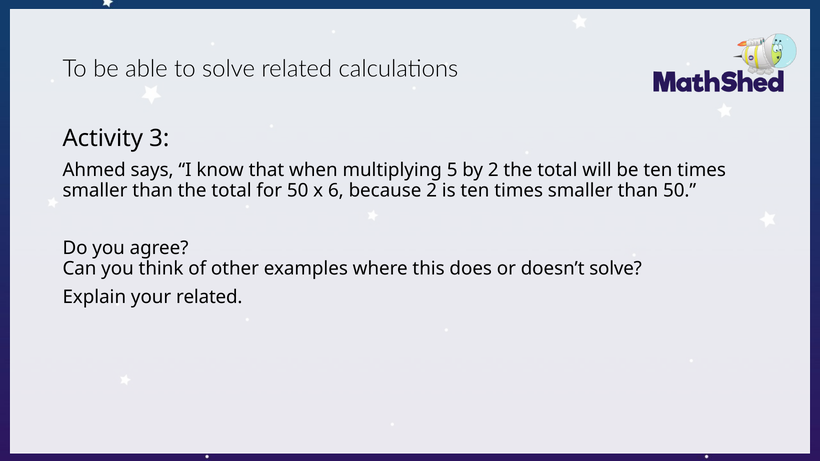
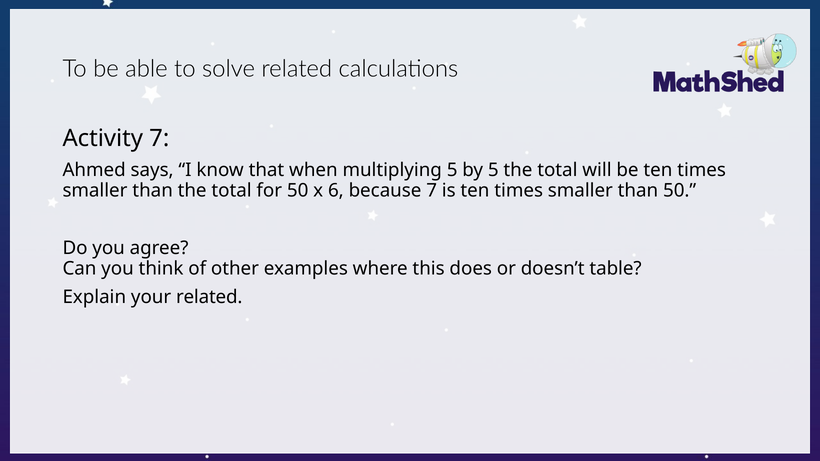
Activity 3: 3 -> 7 (159, 139)
by 2: 2 -> 5 (493, 170)
because 2: 2 -> 7 (432, 191)
doesn’t solve: solve -> table (616, 268)
